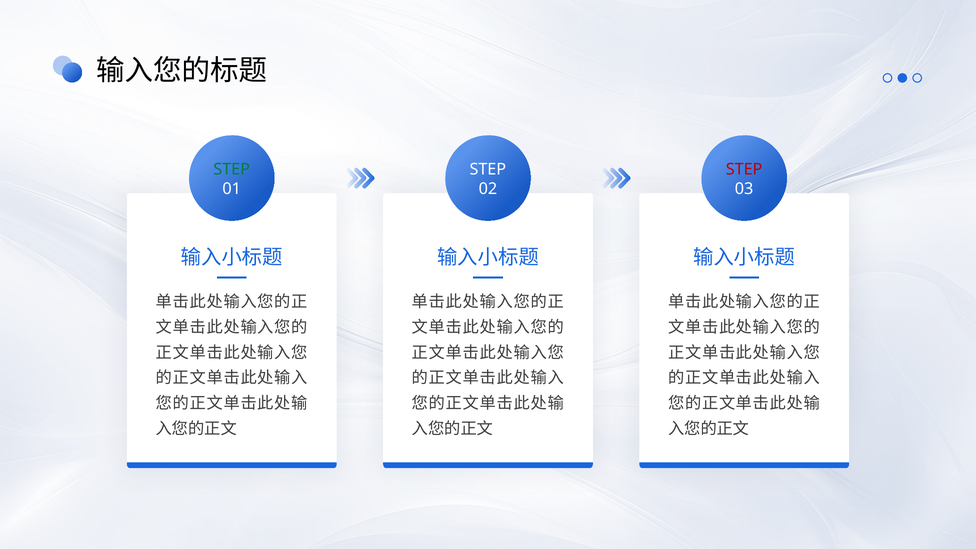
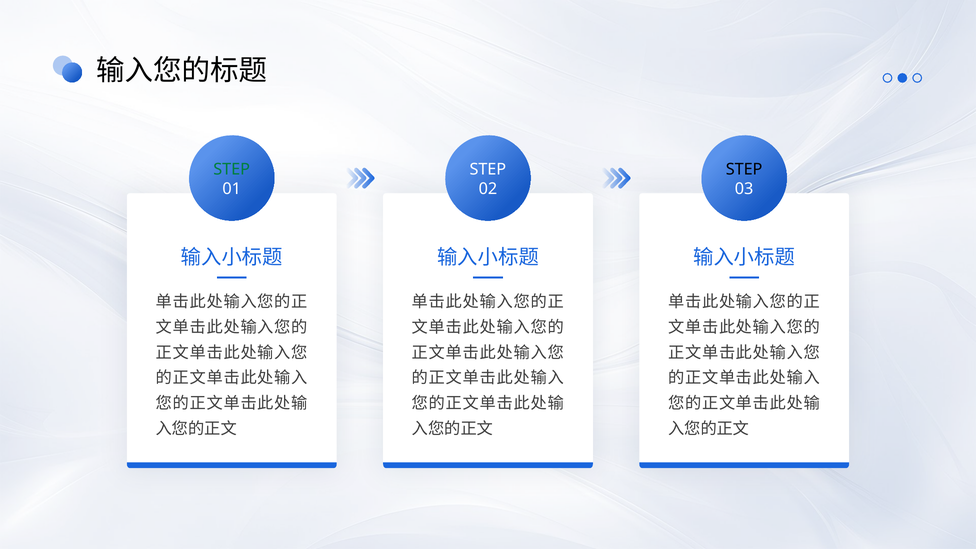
STEP colour: red -> black (744, 169)
